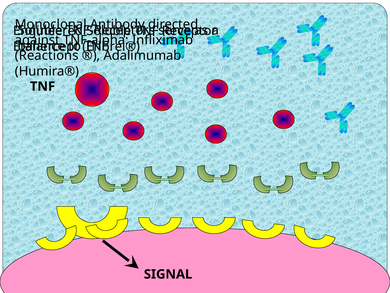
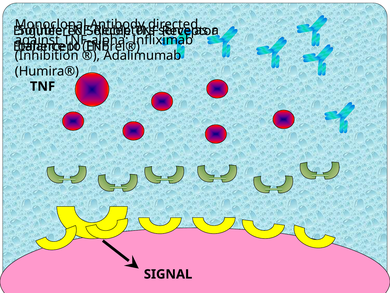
Reactions: Reactions -> Inhibition (47, 55)
